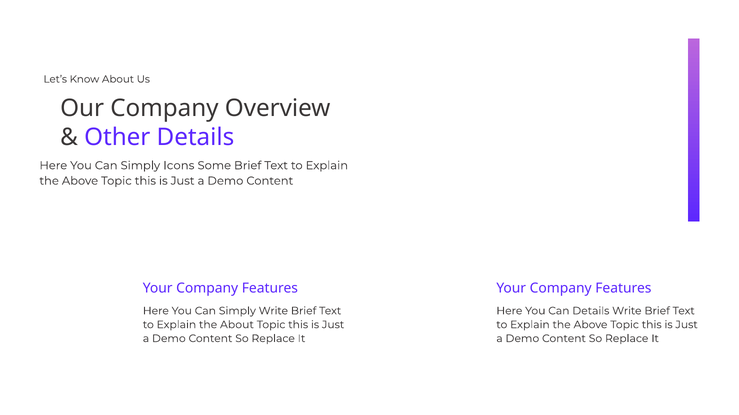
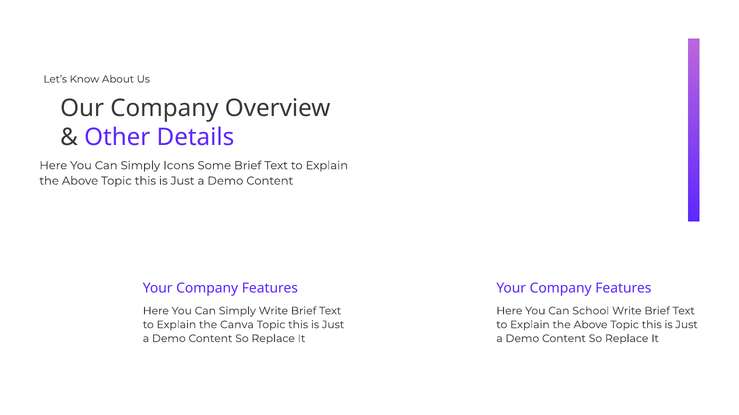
Can Details: Details -> School (591, 311)
the About: About -> Canva (237, 325)
